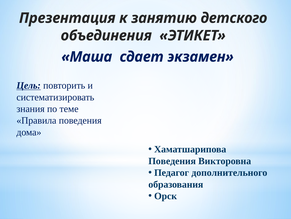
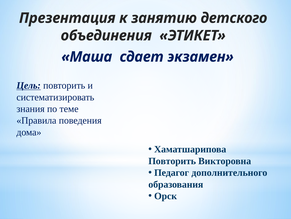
Поведения: Поведения -> Повторить (172, 161)
